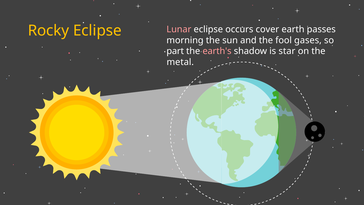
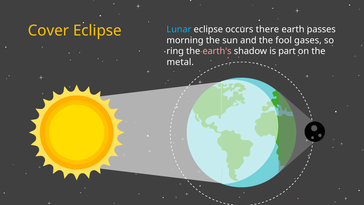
Rocky: Rocky -> Cover (48, 31)
Lunar colour: pink -> light blue (179, 29)
cover: cover -> there (267, 29)
part: part -> ring (175, 51)
star: star -> part (287, 51)
